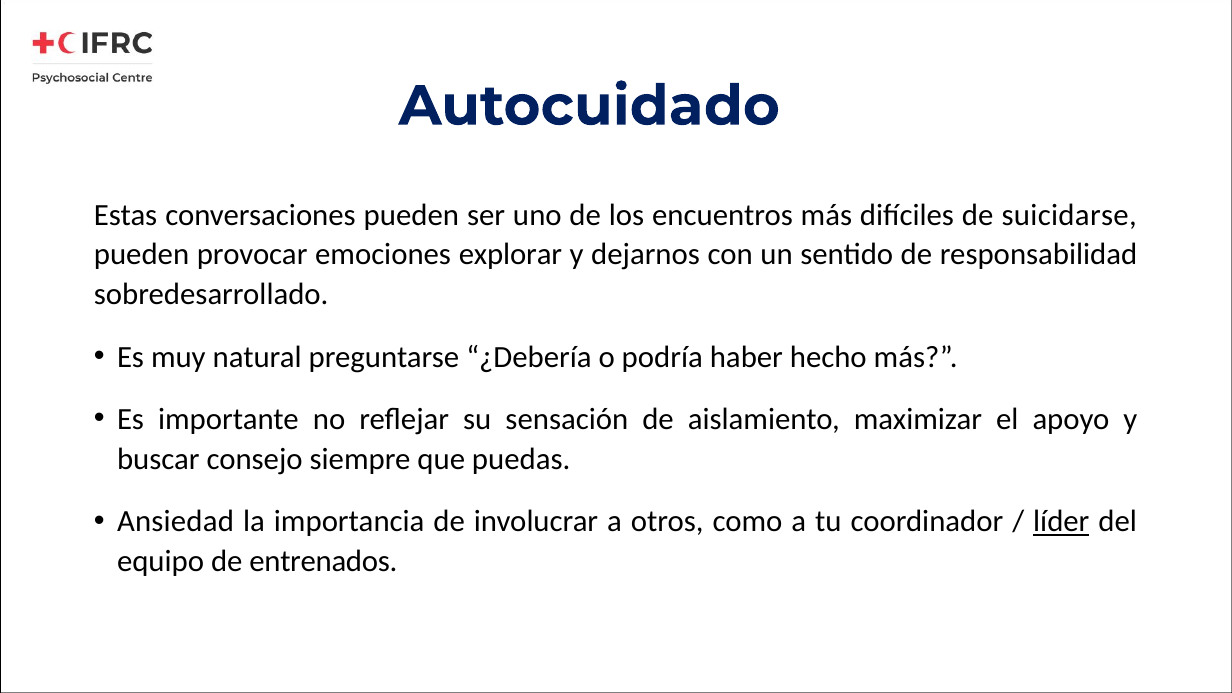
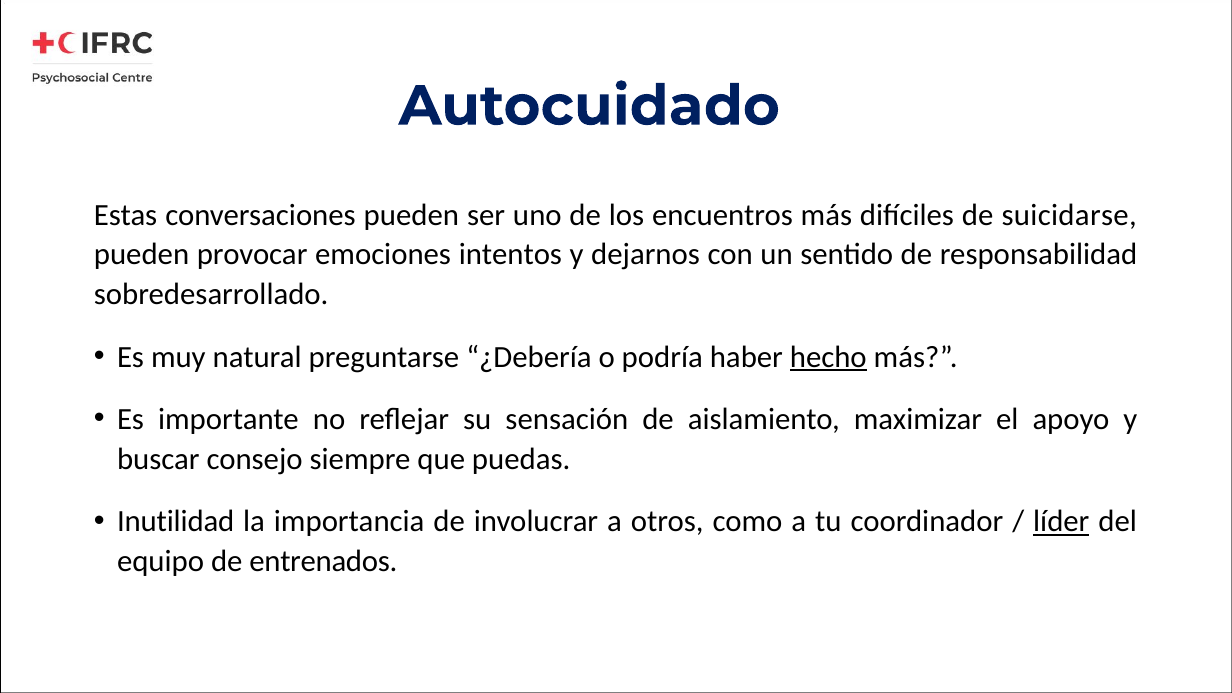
explorar: explorar -> intentos (510, 255)
hecho underline: none -> present (828, 357)
Ansiedad: Ansiedad -> Inutilidad (176, 522)
